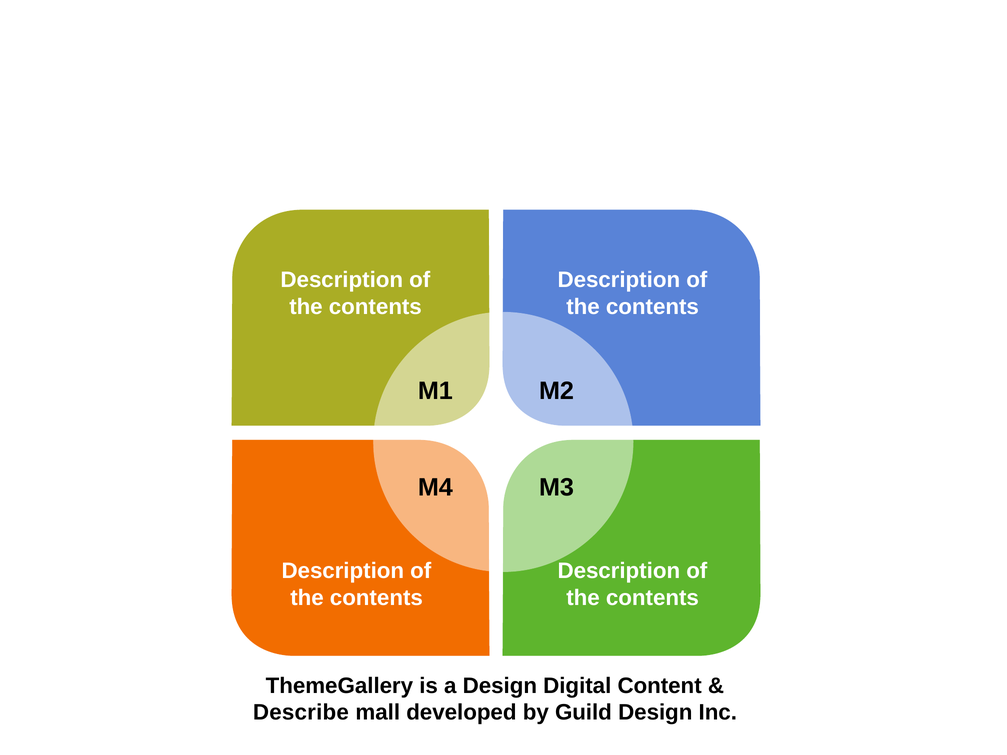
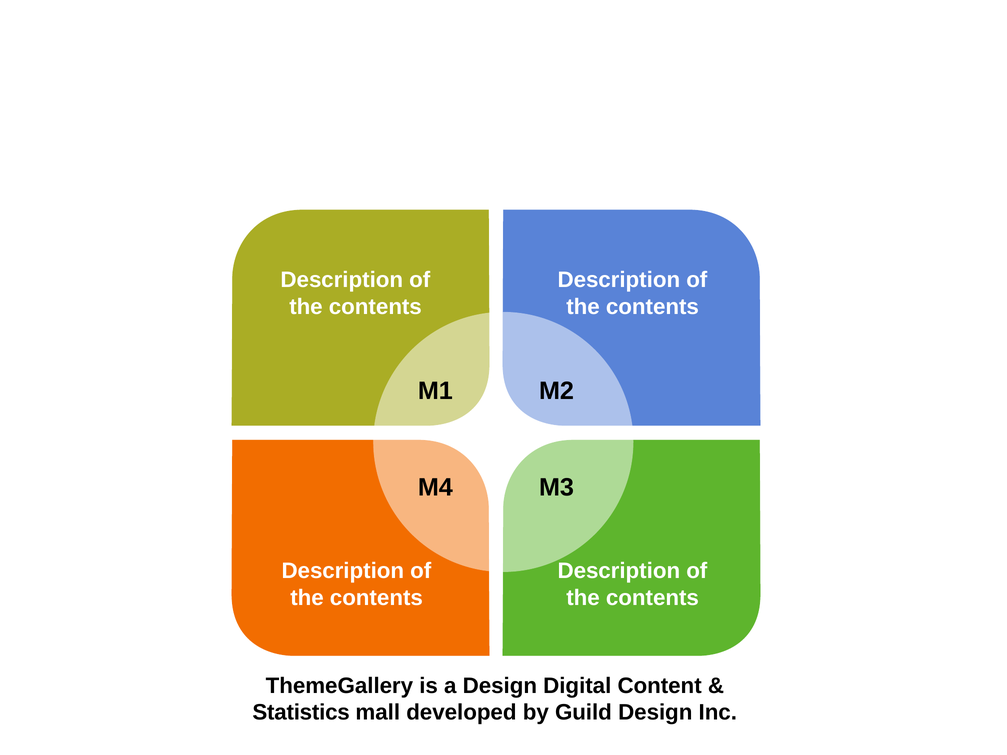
Describe: Describe -> Statistics (301, 713)
